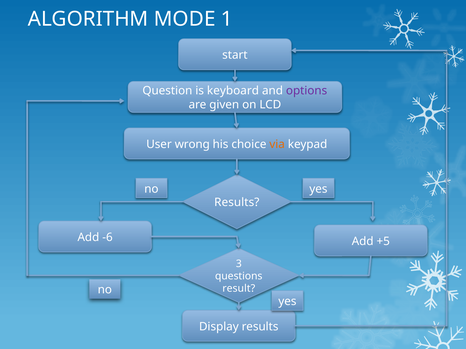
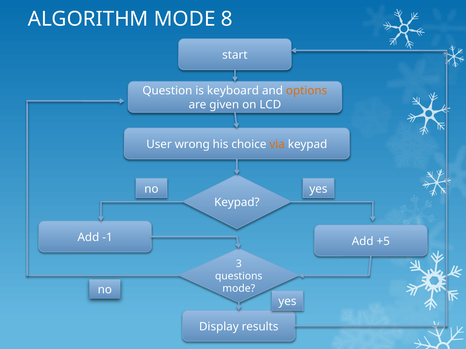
1: 1 -> 8 (227, 19)
options colour: purple -> orange (307, 91)
Results: Results -> Keypad (237, 203)
-6: -6 -> -1 (107, 238)
result: result -> mode (239, 289)
